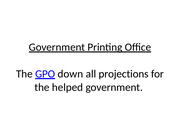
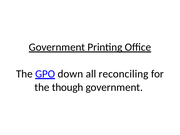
projections: projections -> reconciling (124, 74)
helped: helped -> though (68, 87)
